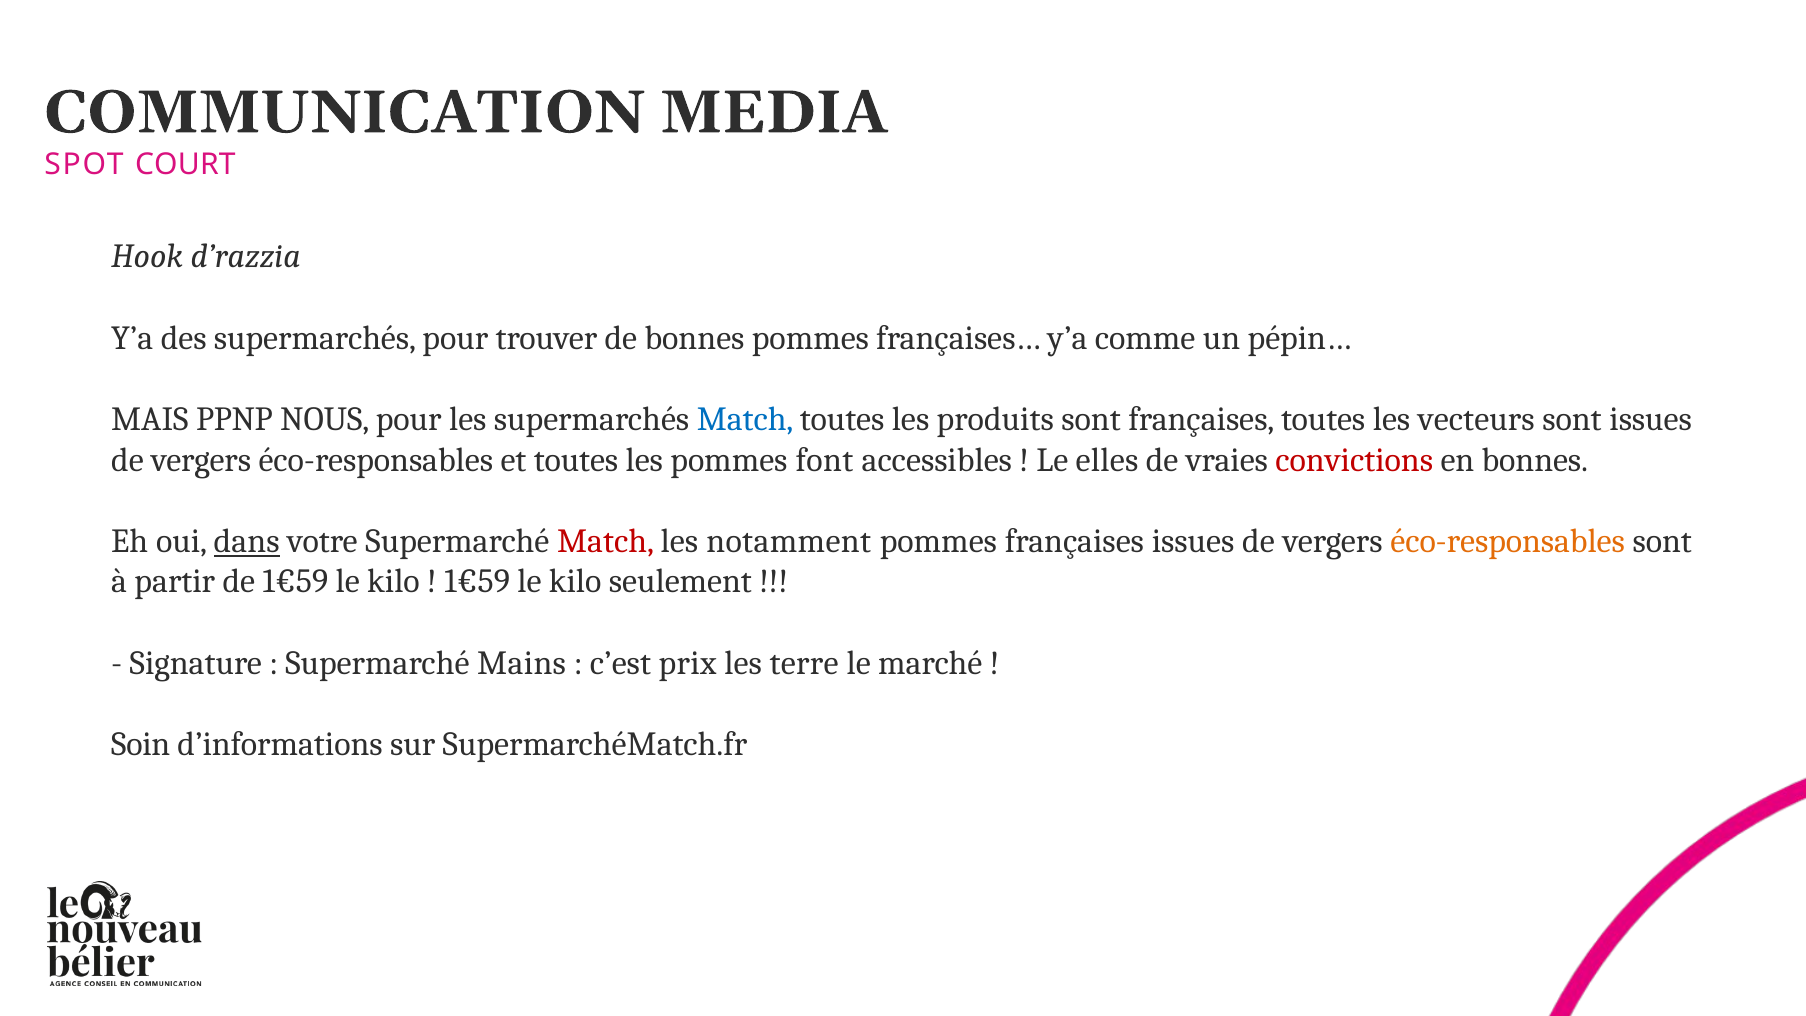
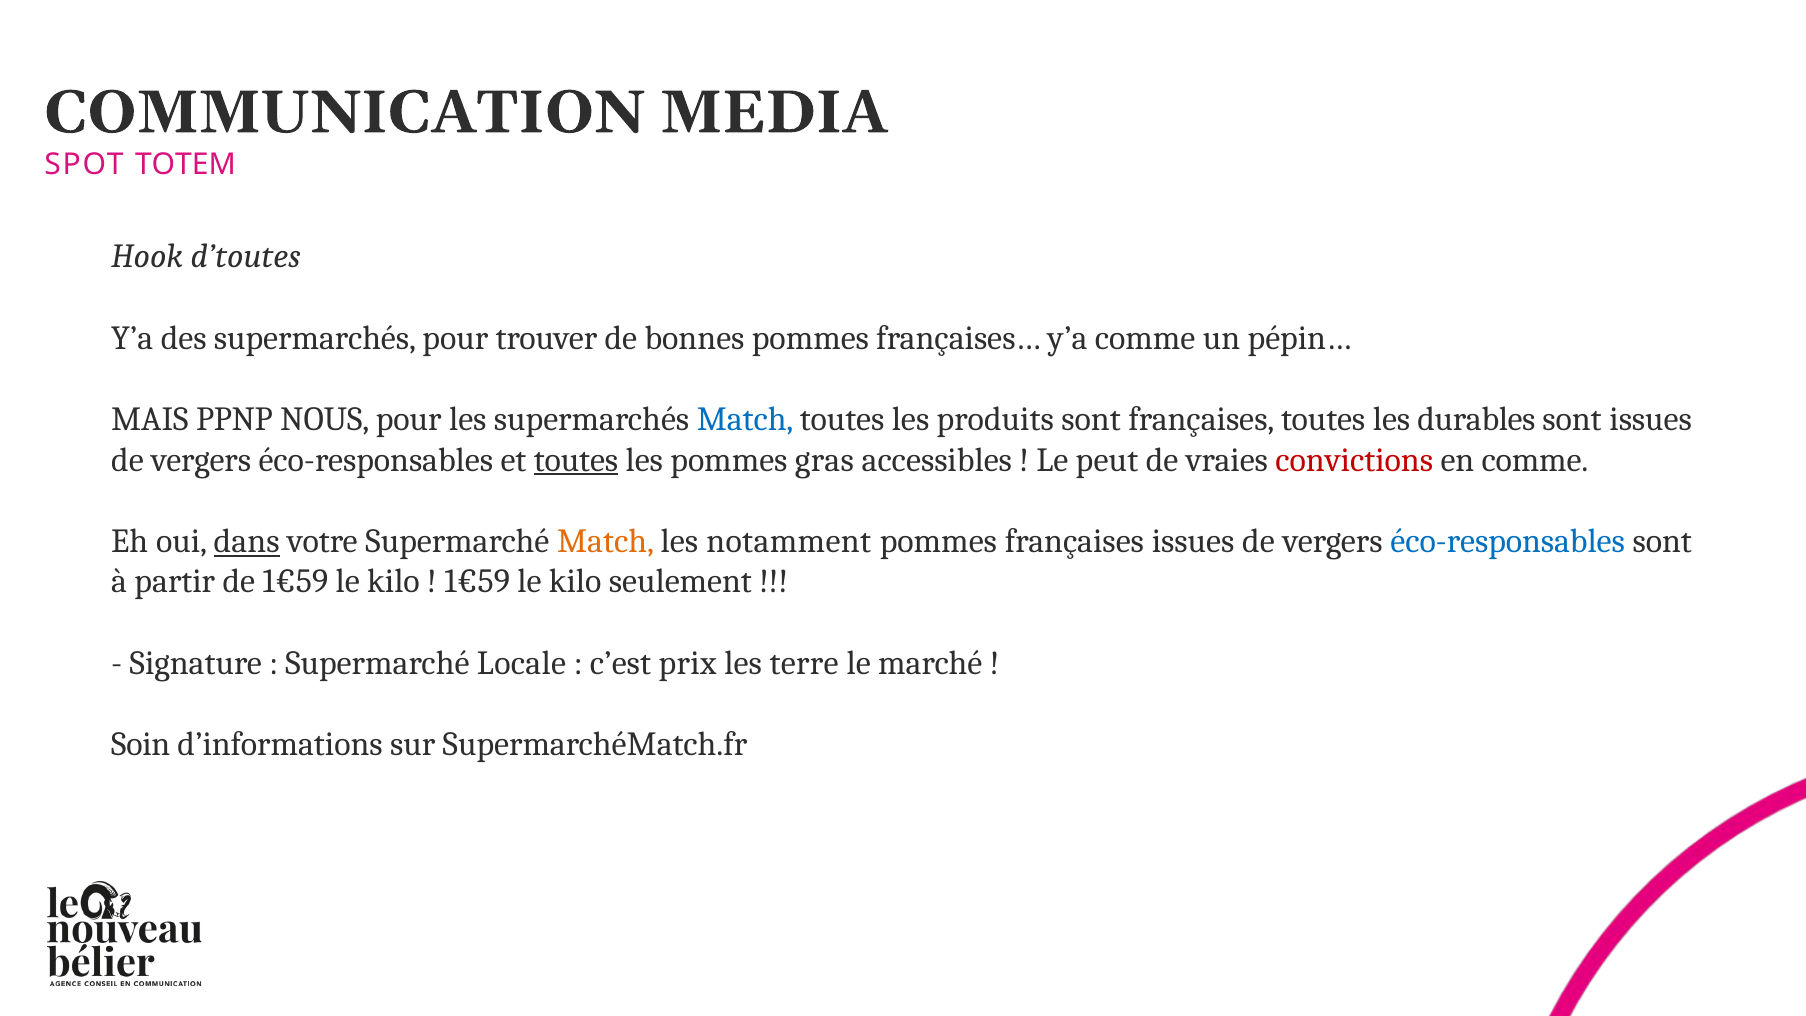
COURT: COURT -> TOTEM (185, 164)
d’razzia: d’razzia -> d’toutes (246, 257)
vecteurs: vecteurs -> durables (1476, 419)
toutes underline: none -> present (576, 460)
font: font -> gras (824, 460)
elles: elles -> peut (1107, 460)
en bonnes: bonnes -> comme (1535, 460)
Match colour: red -> orange (606, 541)
éco-responsables colour: orange -> blue (1508, 541)
Mains: Mains -> Locale (522, 663)
